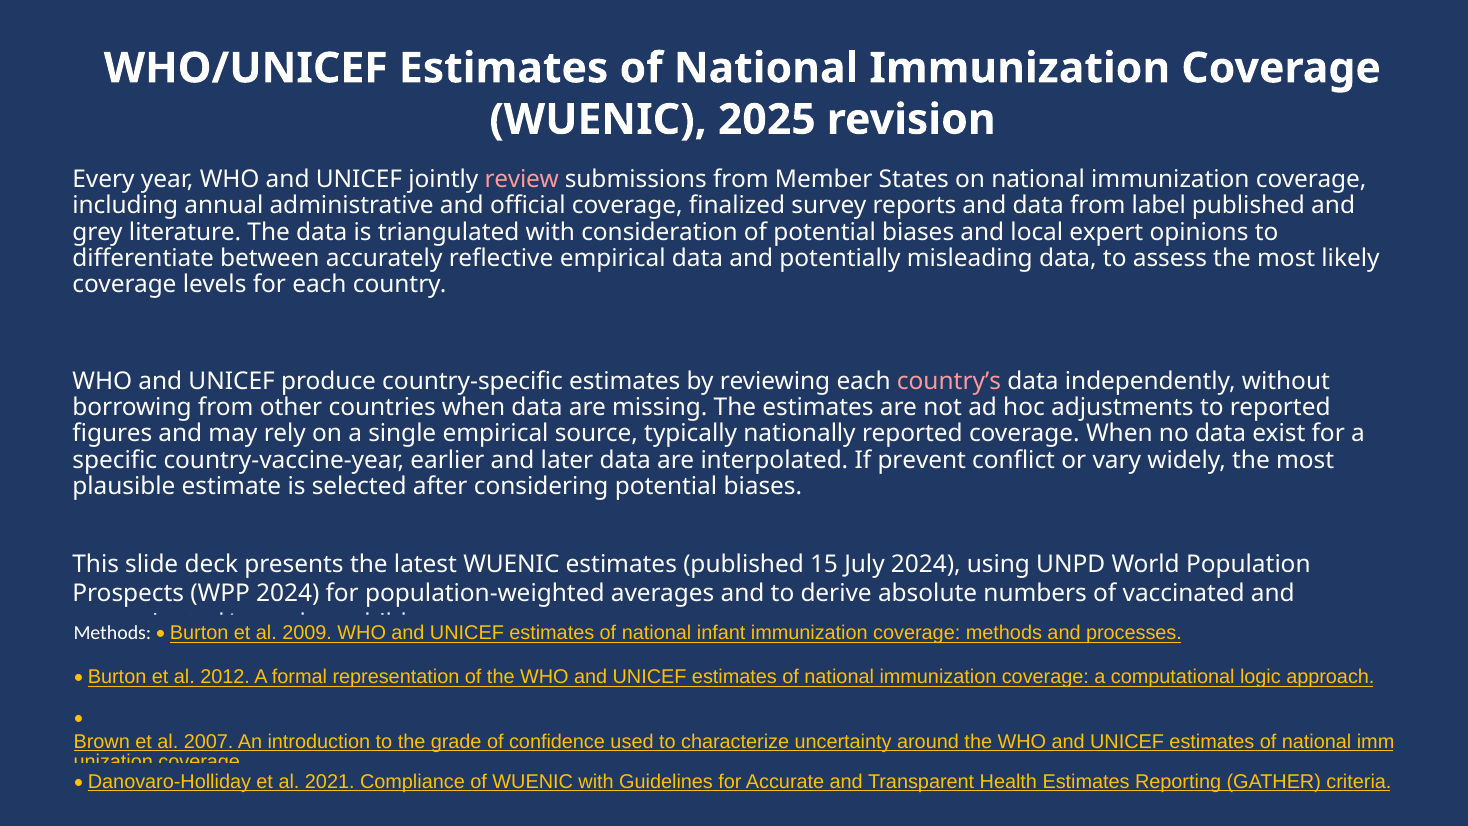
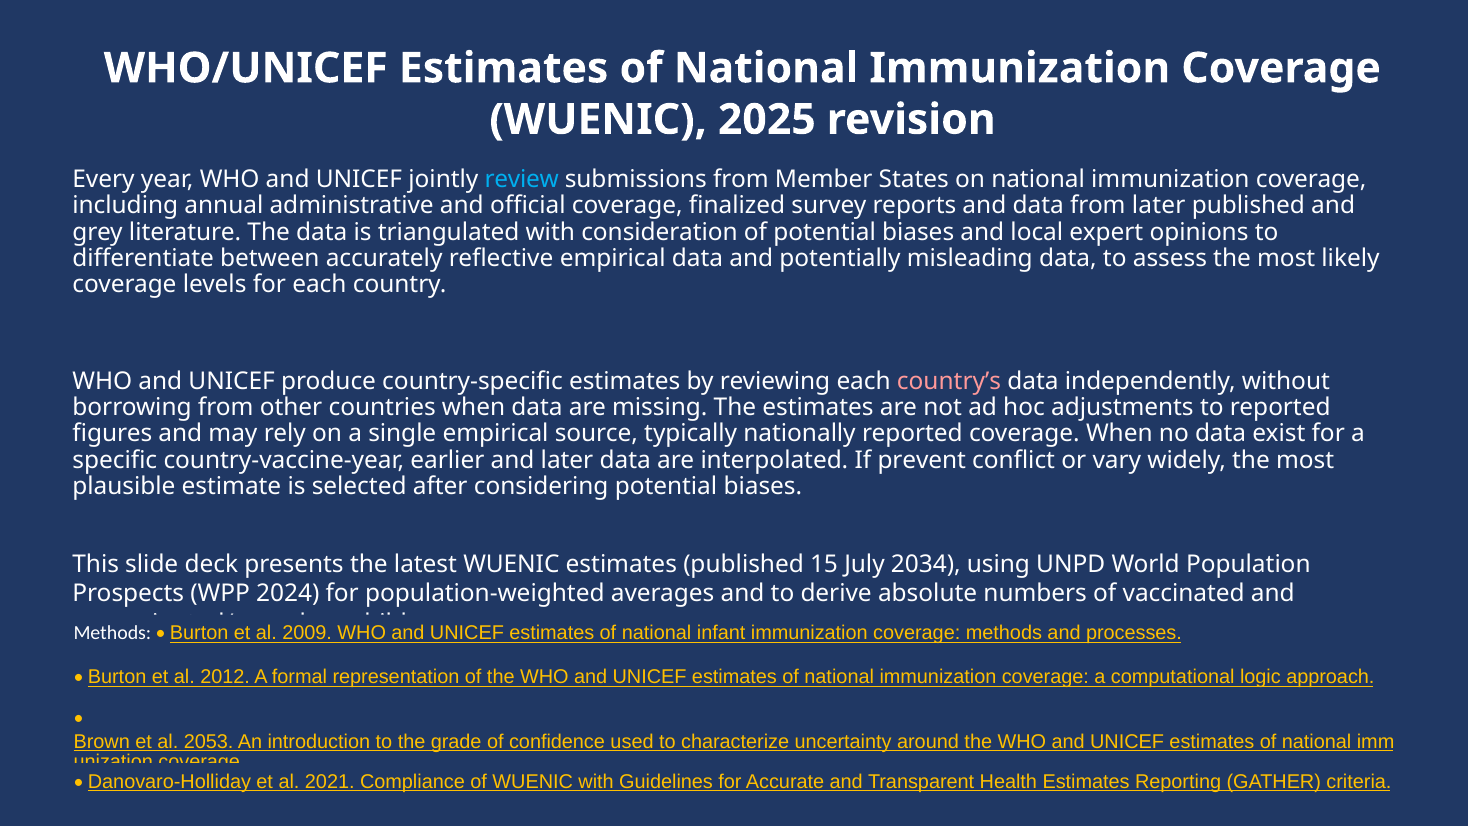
review colour: pink -> light blue (522, 179)
from label: label -> later (1159, 206)
July 2024: 2024 -> 2034 (926, 564)
2007: 2007 -> 2053 (209, 742)
